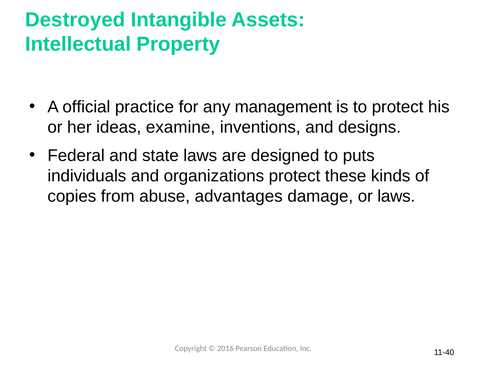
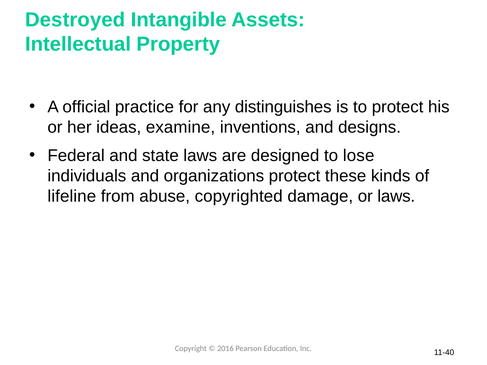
management: management -> distinguishes (283, 107)
puts: puts -> lose (359, 156)
copies: copies -> lifeline (72, 196)
advantages: advantages -> copyrighted (239, 196)
